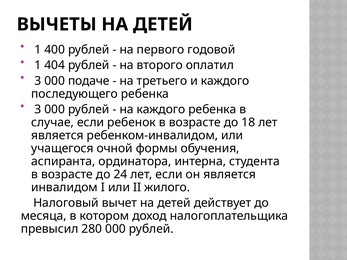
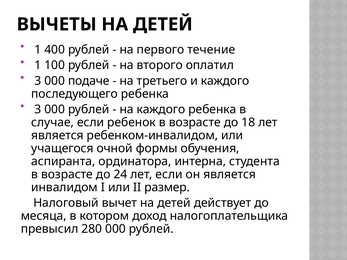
годовой: годовой -> течение (211, 50)
404: 404 -> 100 (55, 65)
жилого: жилого -> размер (167, 188)
